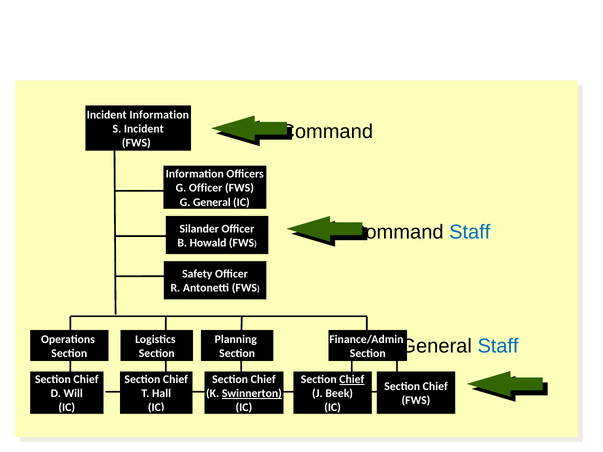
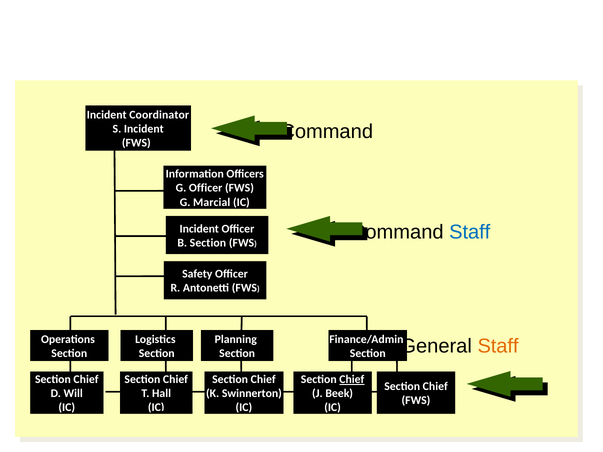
Incident Information: Information -> Coordinator (159, 115)
G General: General -> Marcial (212, 202)
Silander: Silander -> Incident (199, 229)
B Howald: Howald -> Section (208, 243)
Staff colour: blue -> orange (498, 347)
Swinnerton underline: present -> none (252, 394)
